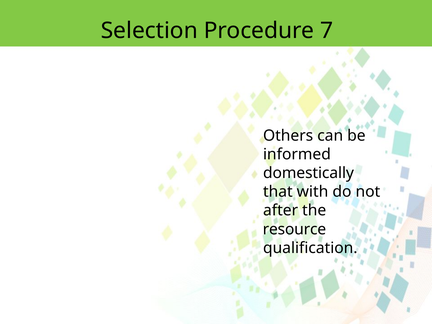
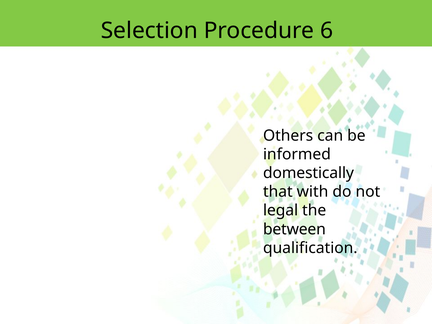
7: 7 -> 6 (327, 31)
after: after -> legal (281, 211)
resource: resource -> between (294, 229)
